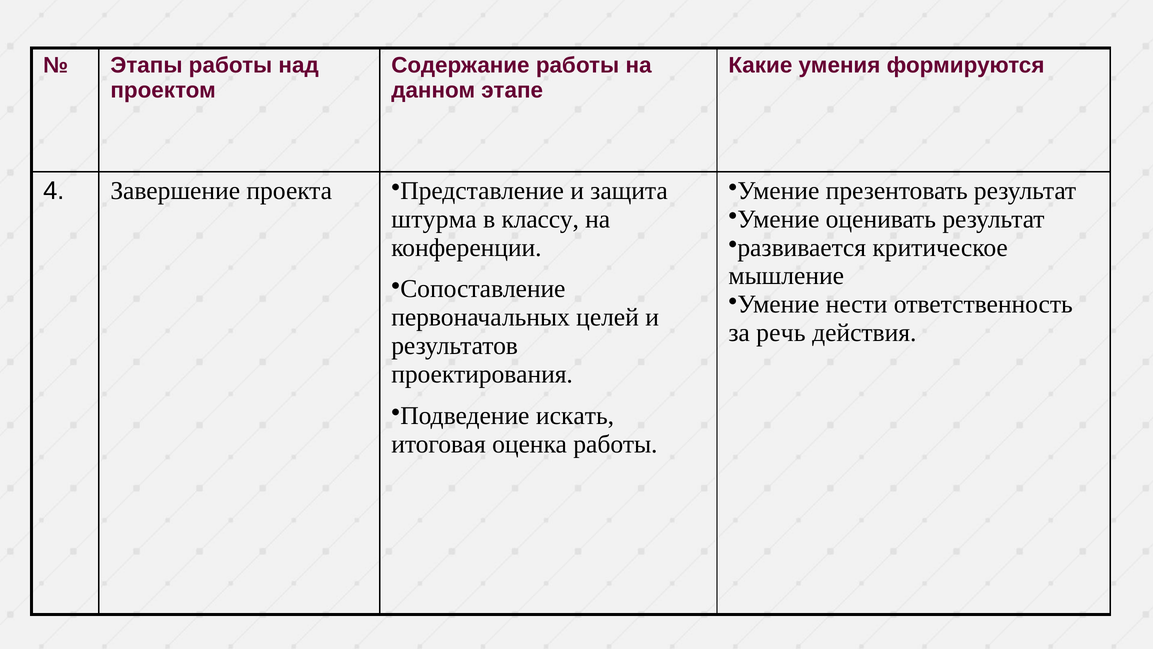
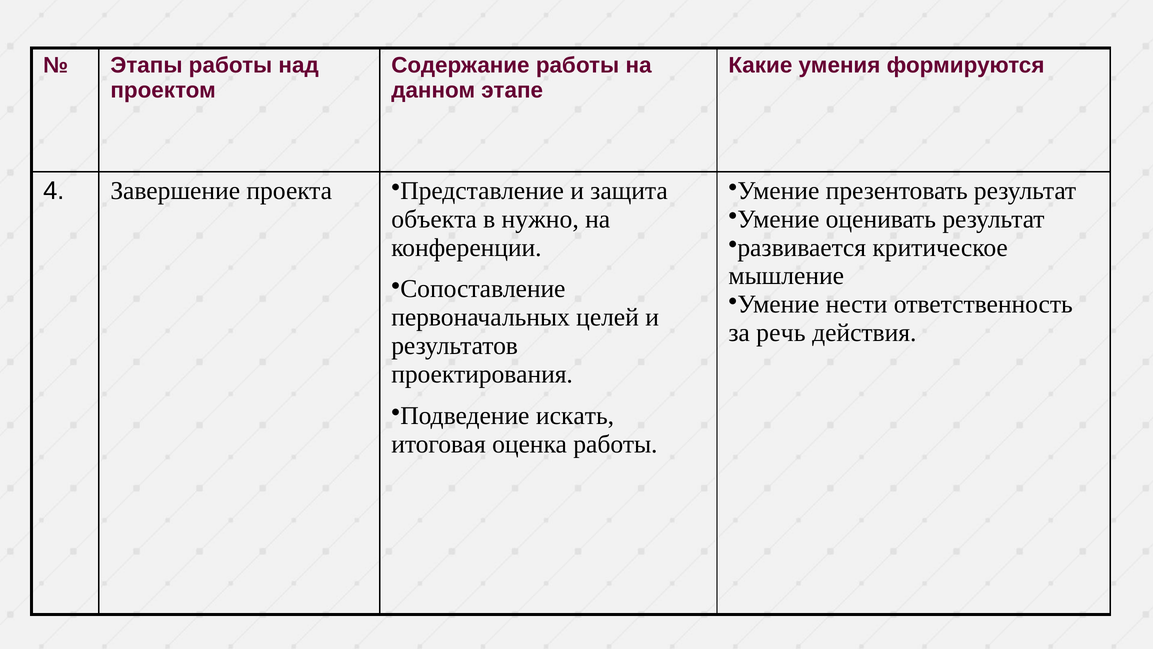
штурма: штурма -> объекта (434, 219)
классу: классу -> нужно (540, 219)
